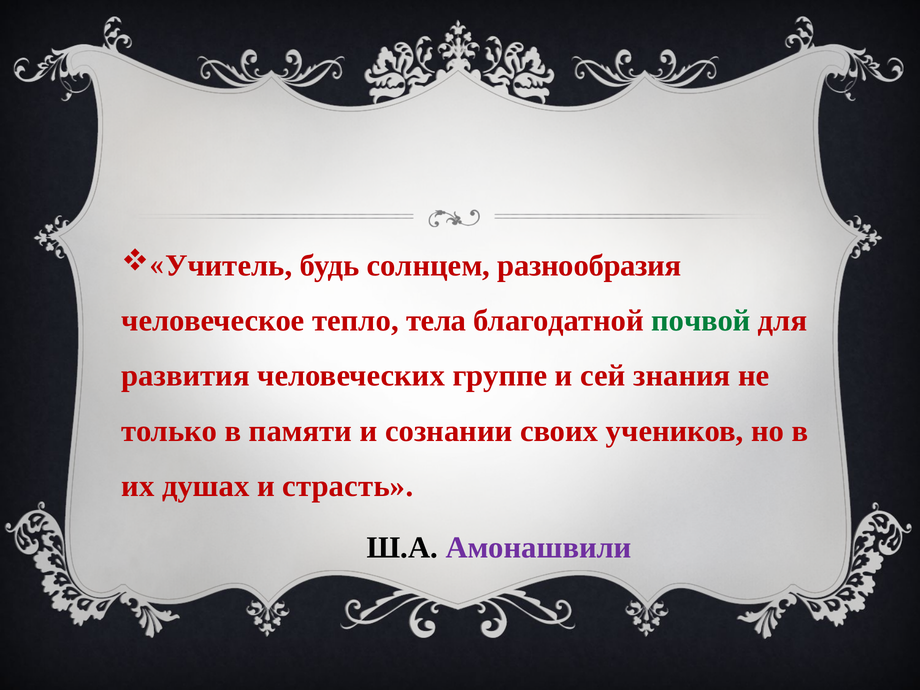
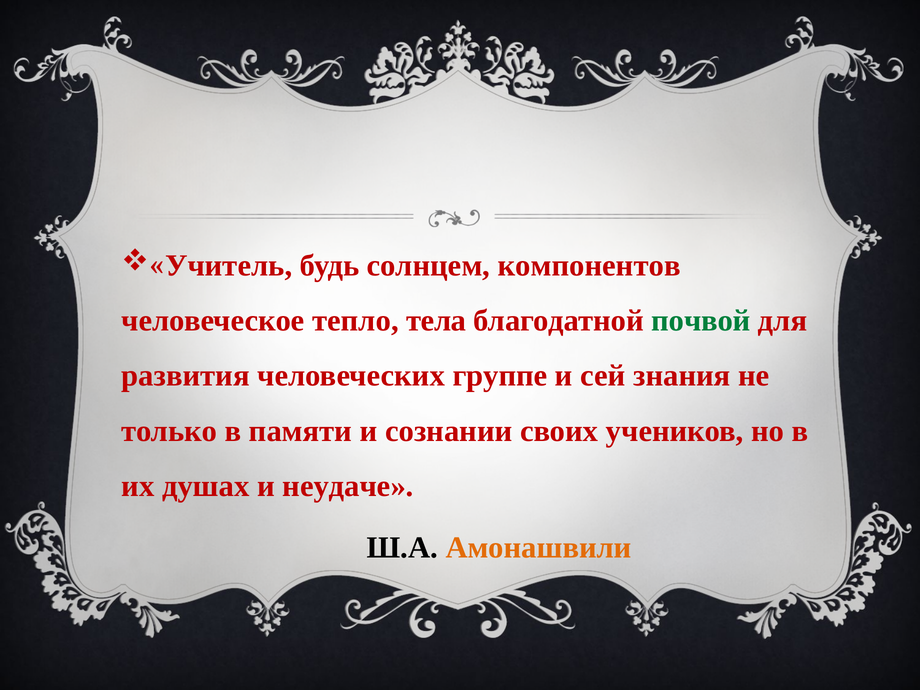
разнообразия: разнообразия -> компонентов (589, 265)
страсть: страсть -> неудаче (348, 486)
Амонашвили colour: purple -> orange (539, 548)
